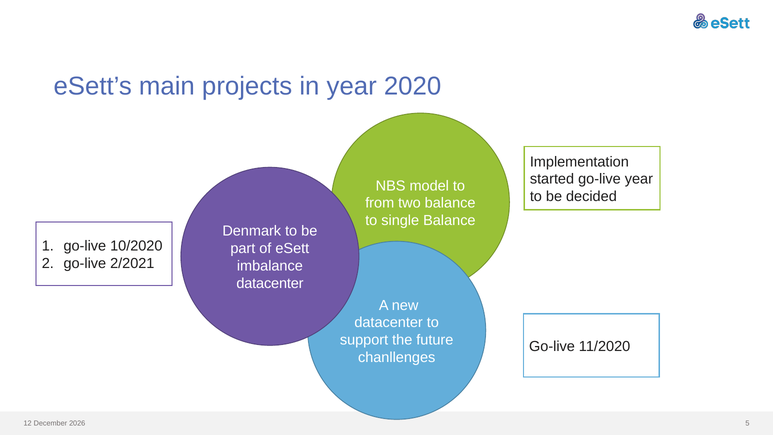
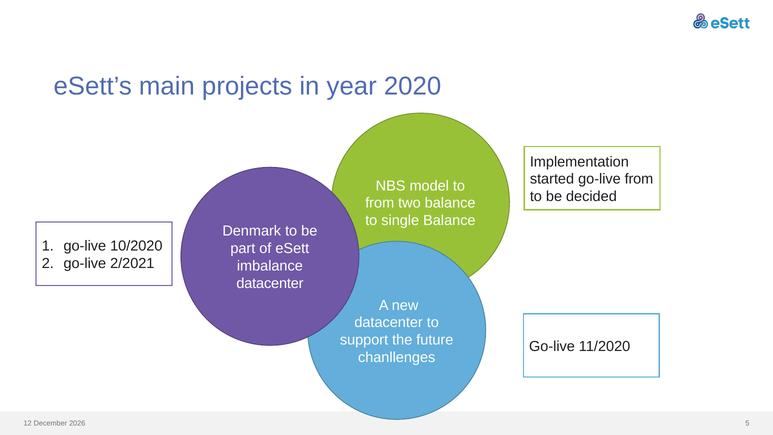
go-live year: year -> from (639, 179)
